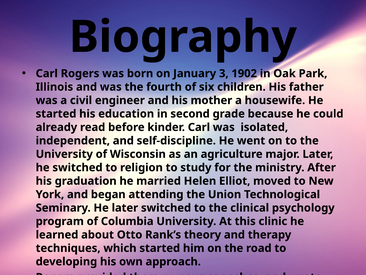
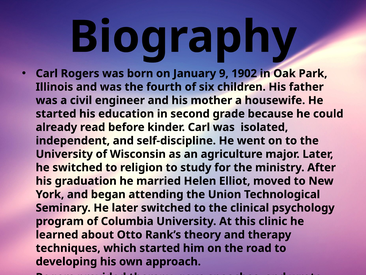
3: 3 -> 9 (224, 73)
